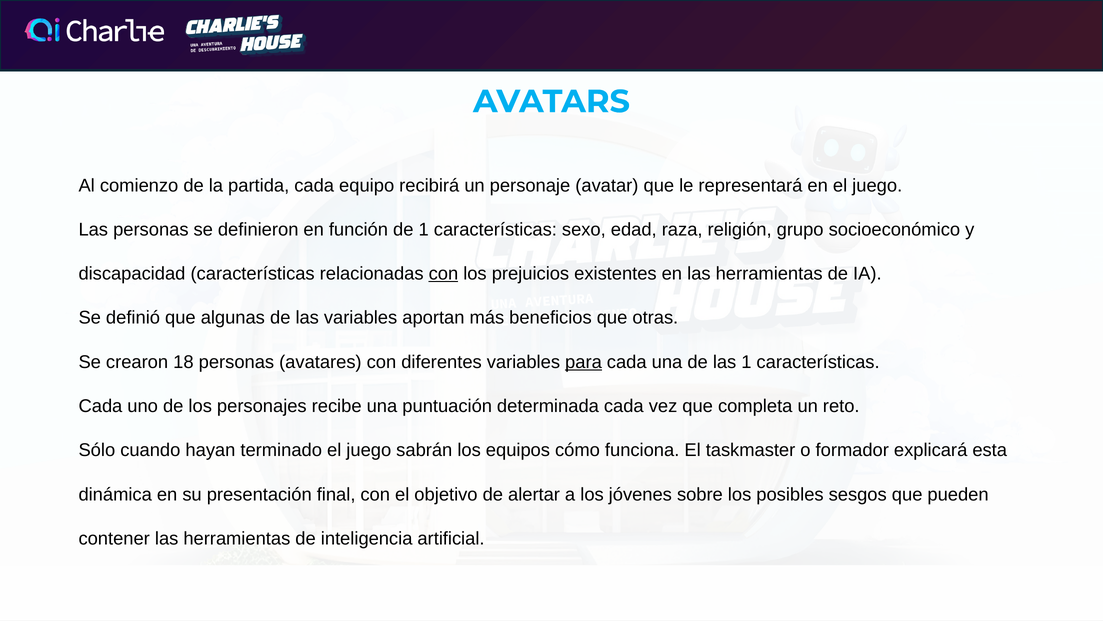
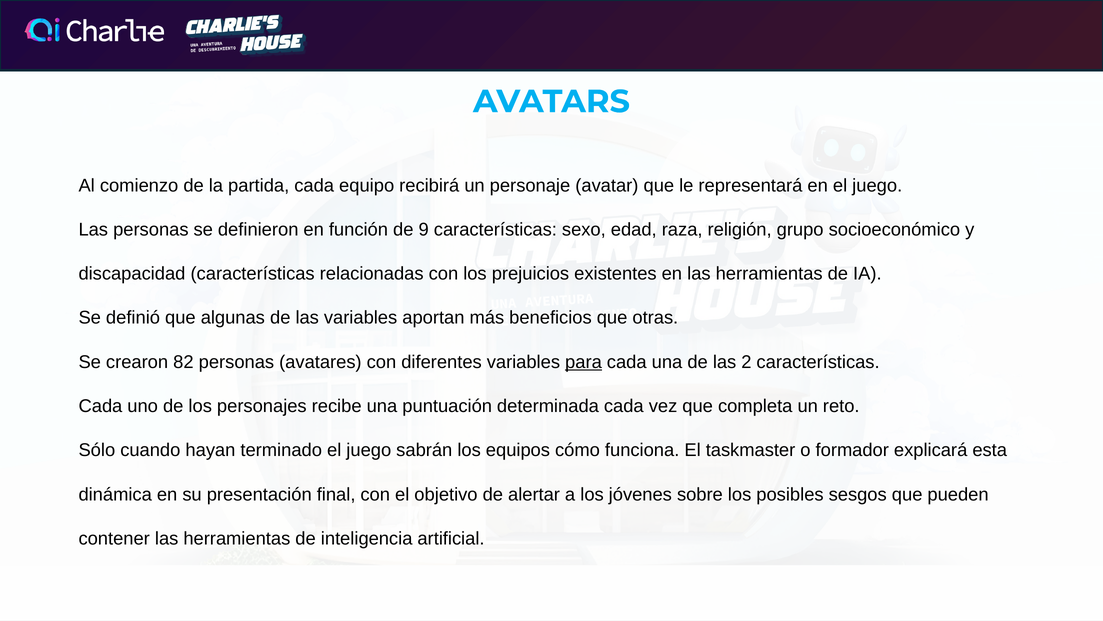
de 1: 1 -> 9 (424, 229)
con underline: present -> none (443, 274)
18: 18 -> 82 (183, 362)
las 1: 1 -> 2 (746, 362)
